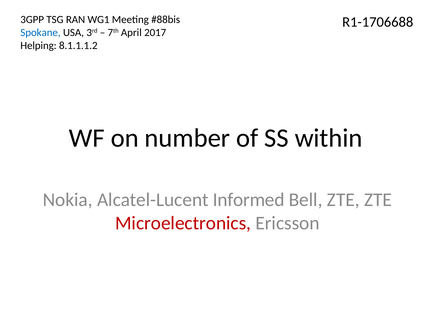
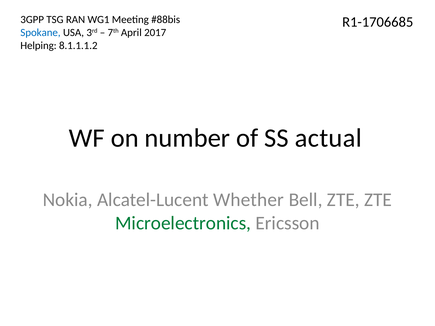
R1-1706688: R1-1706688 -> R1-1706685 (378, 22)
within: within -> actual (328, 138)
Informed: Informed -> Whether (249, 200)
Microelectronics colour: red -> green (183, 223)
